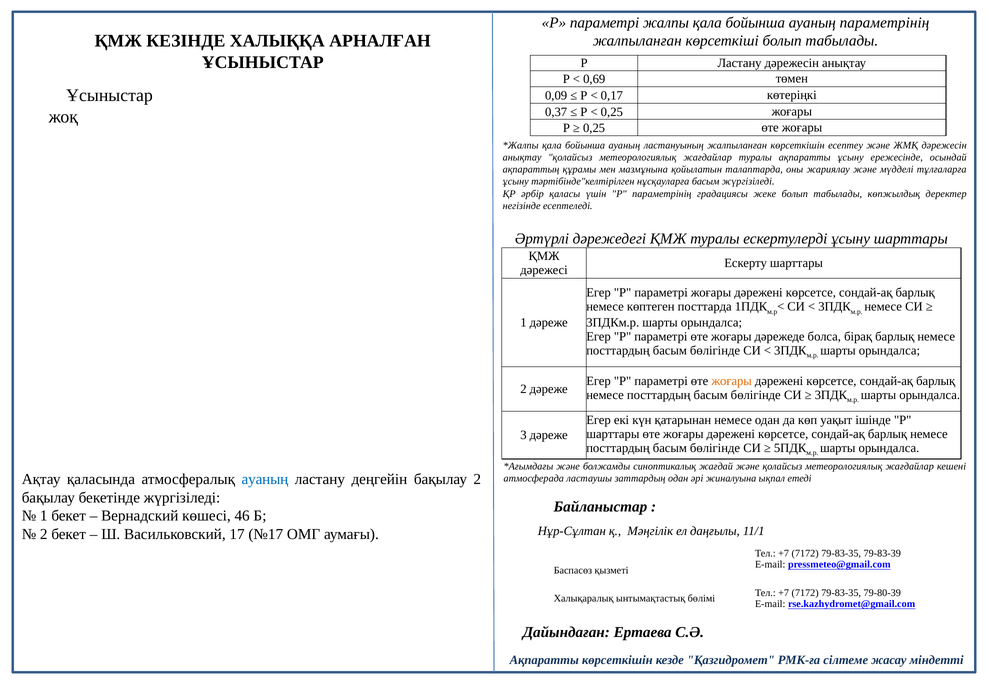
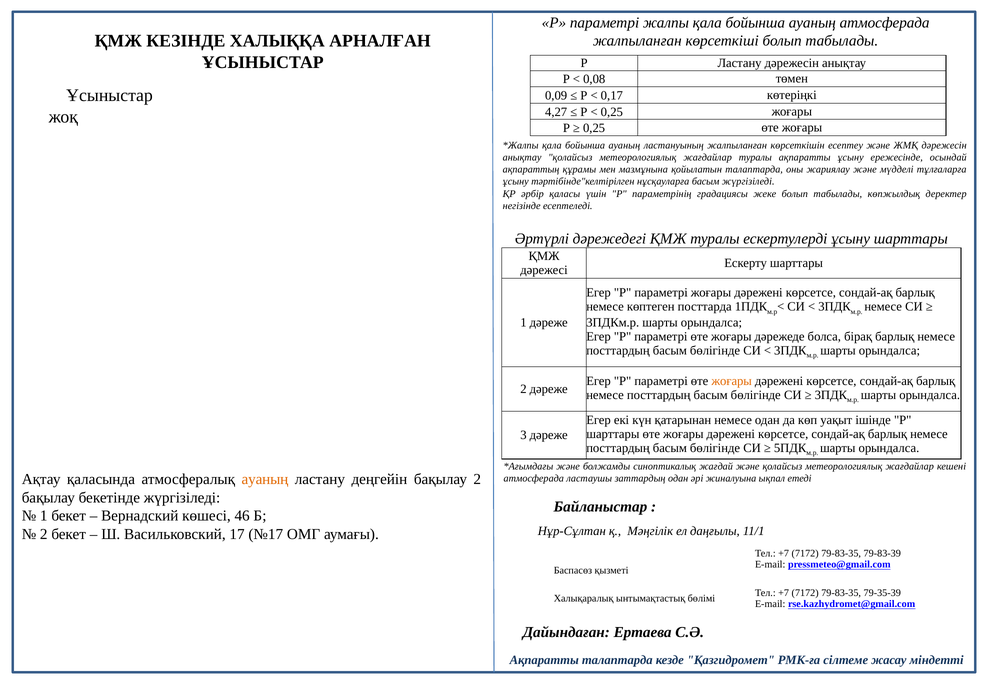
ауаның параметрінің: параметрінің -> атмосферада (885, 23)
0,69: 0,69 -> 0,08 (594, 79)
0,37: 0,37 -> 4,27 (556, 112)
ауаның colour: blue -> orange (265, 479)
79-80-39: 79-80-39 -> 79-35-39 (882, 593)
Ақпаратты көрсеткішін: көрсеткішін -> талаптарда (617, 660)
